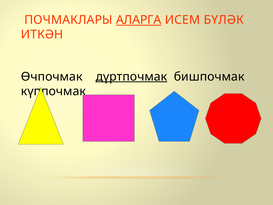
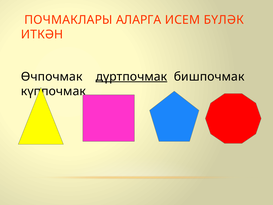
АЛАРГА underline: present -> none (139, 20)
